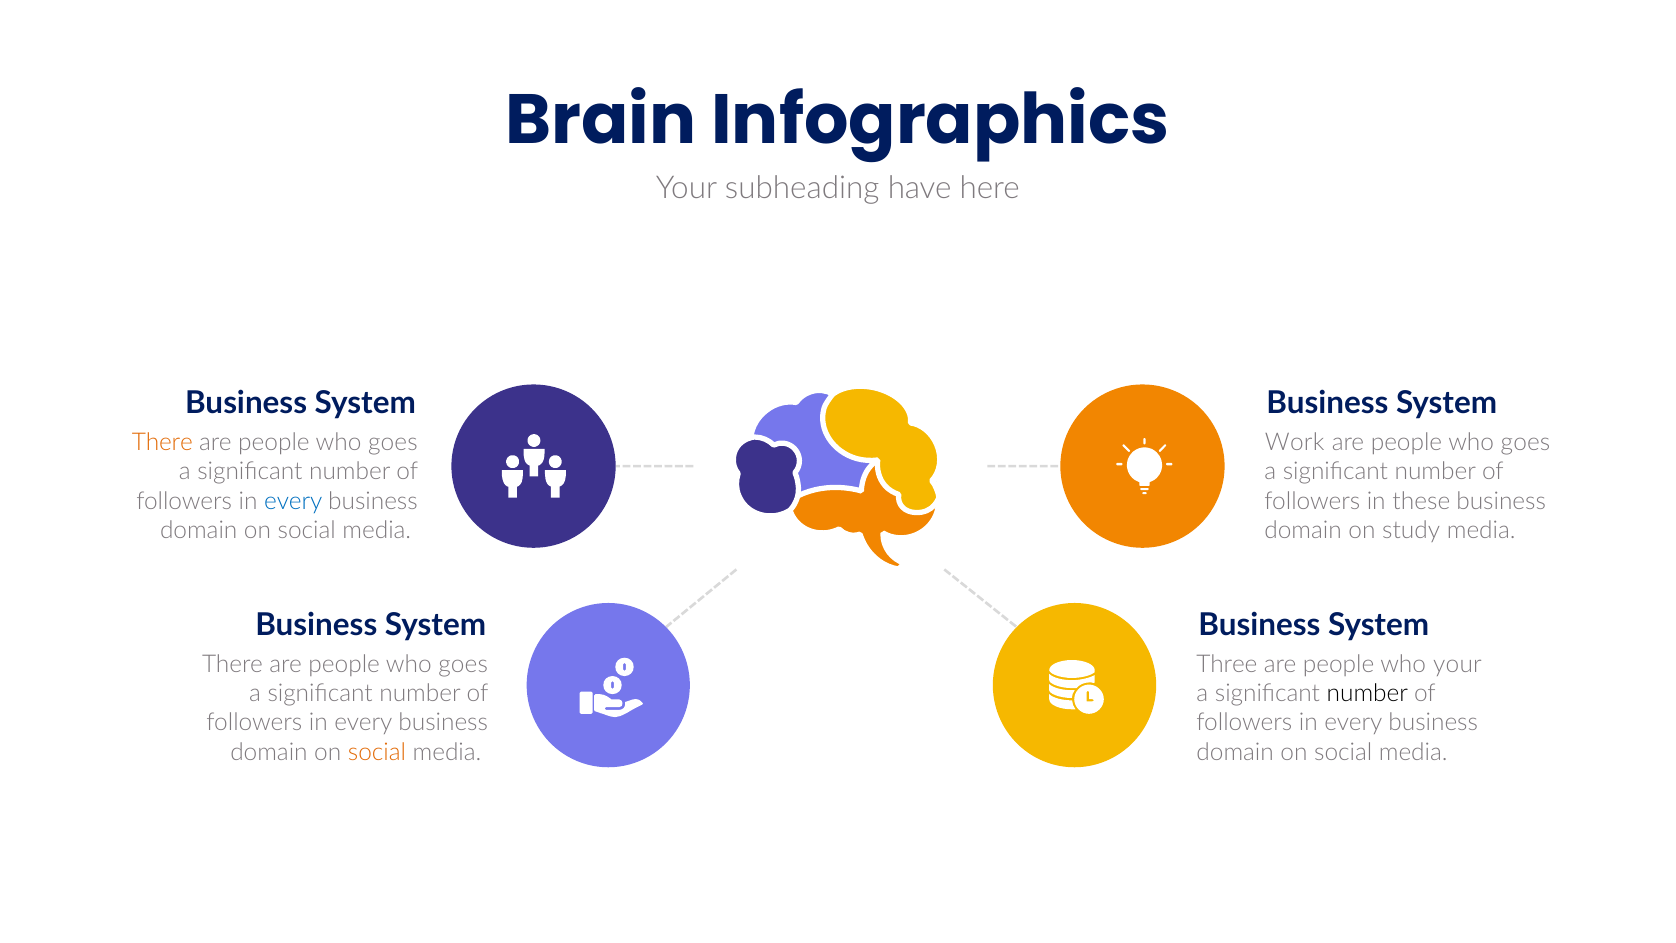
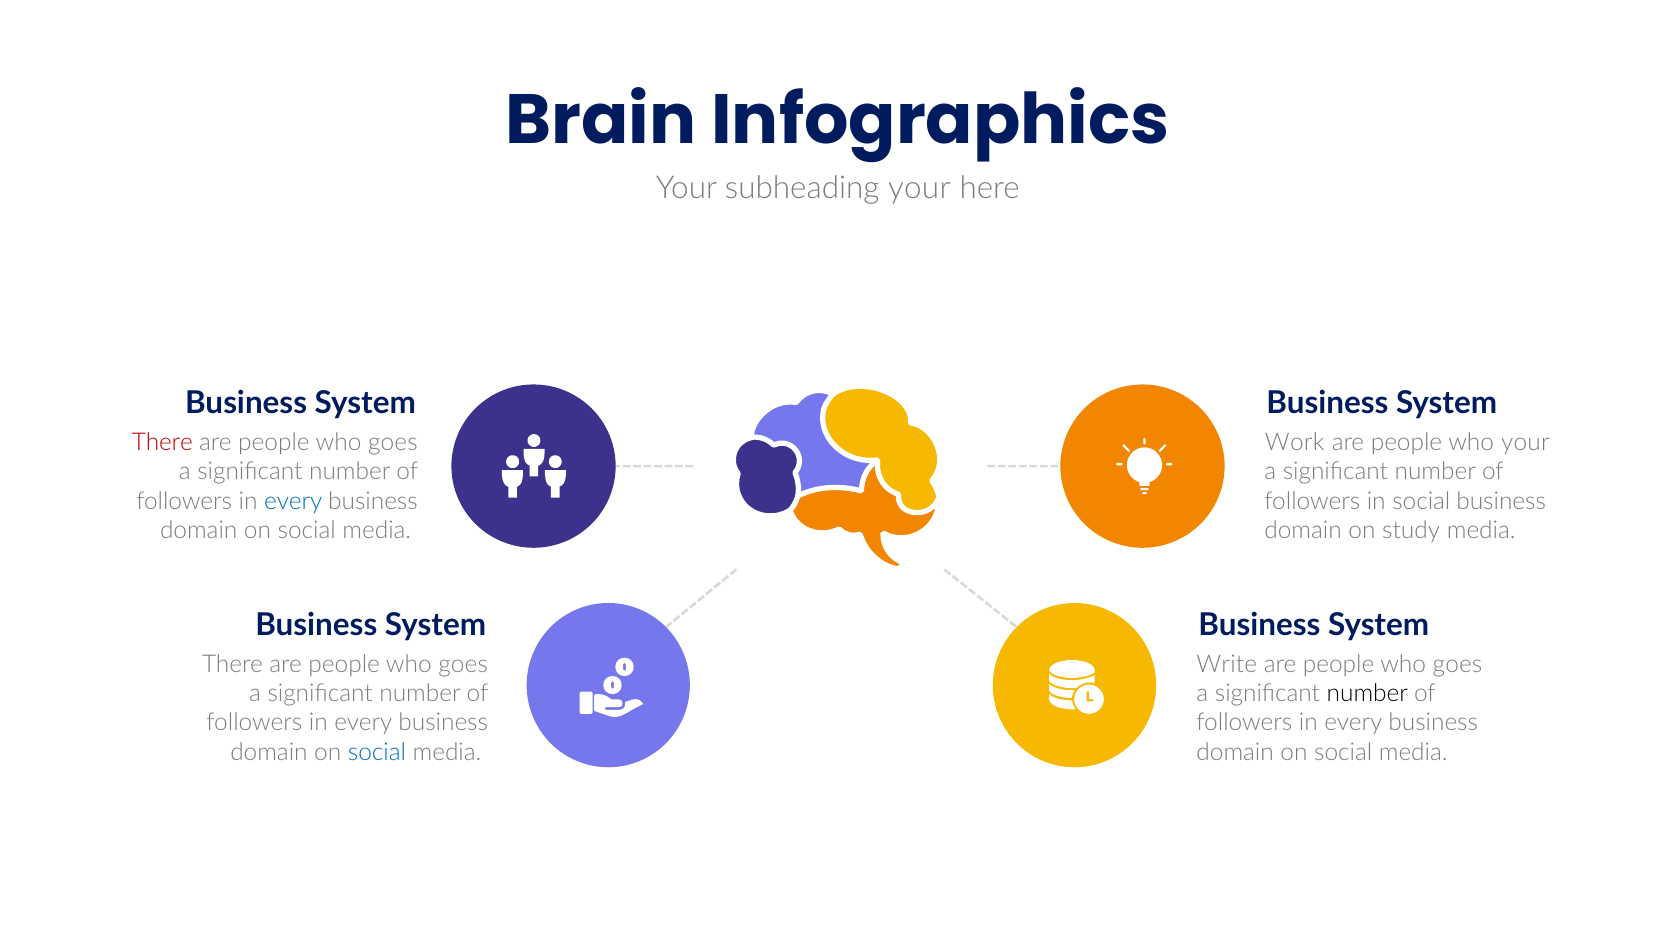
subheading have: have -> your (919, 188)
There colour: orange -> red (162, 442)
goes: goes -> your (1525, 442)
in these: these -> social (1421, 501)
Three: Three -> Write (1227, 664)
your: your -> goes (1458, 664)
social colour: orange -> blue (377, 752)
